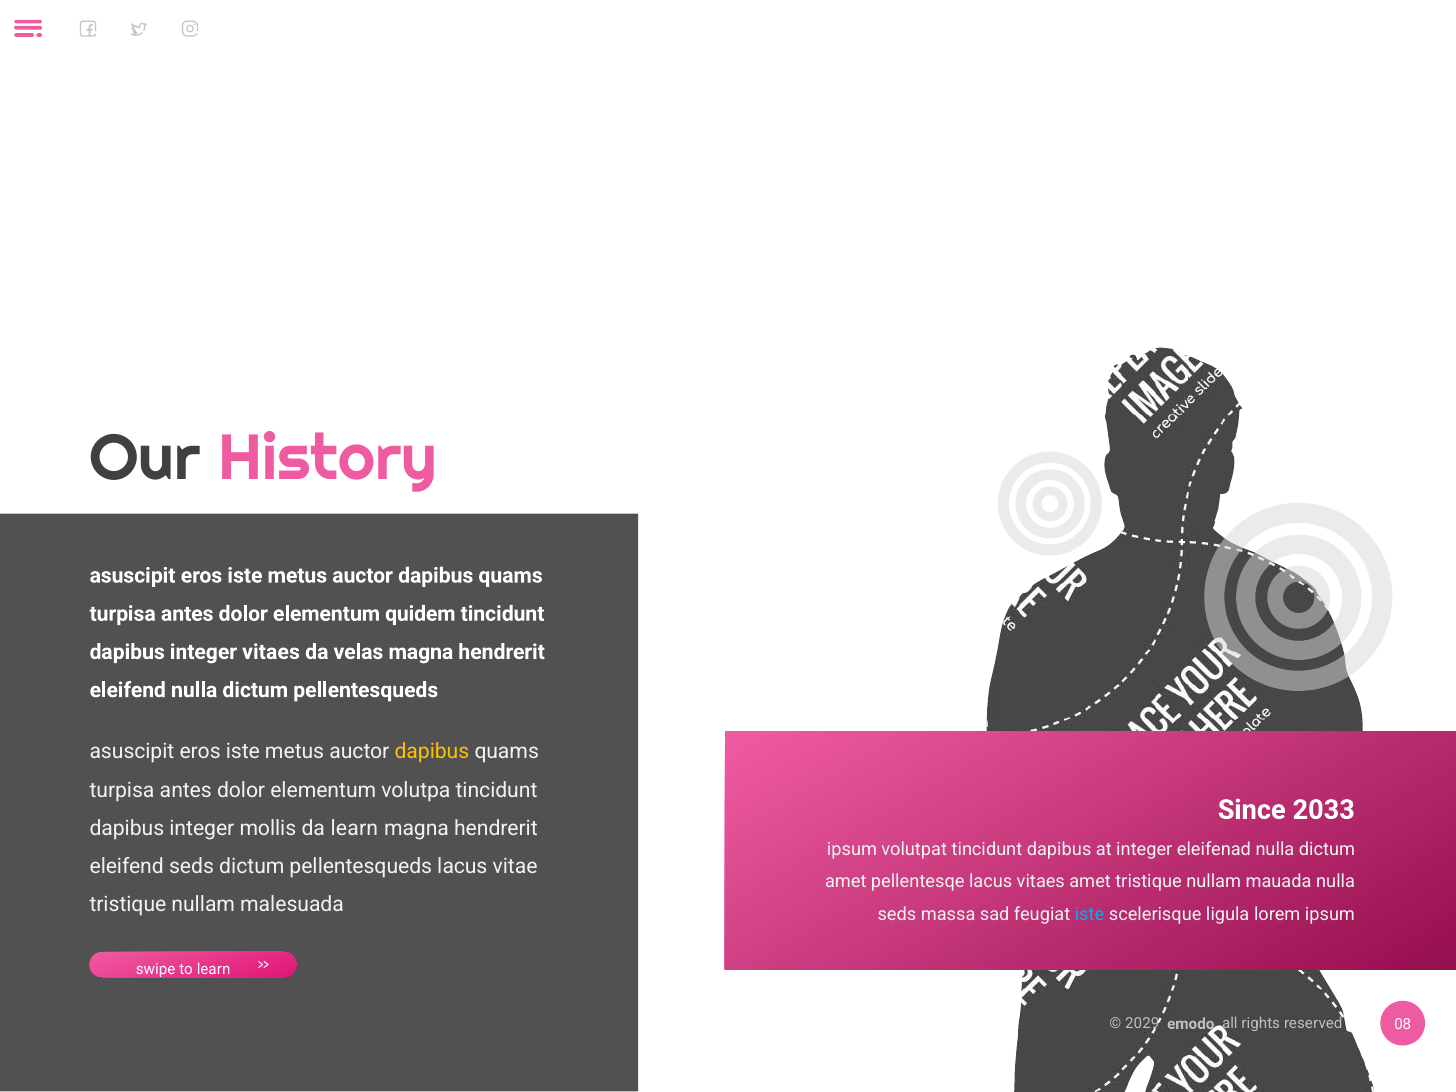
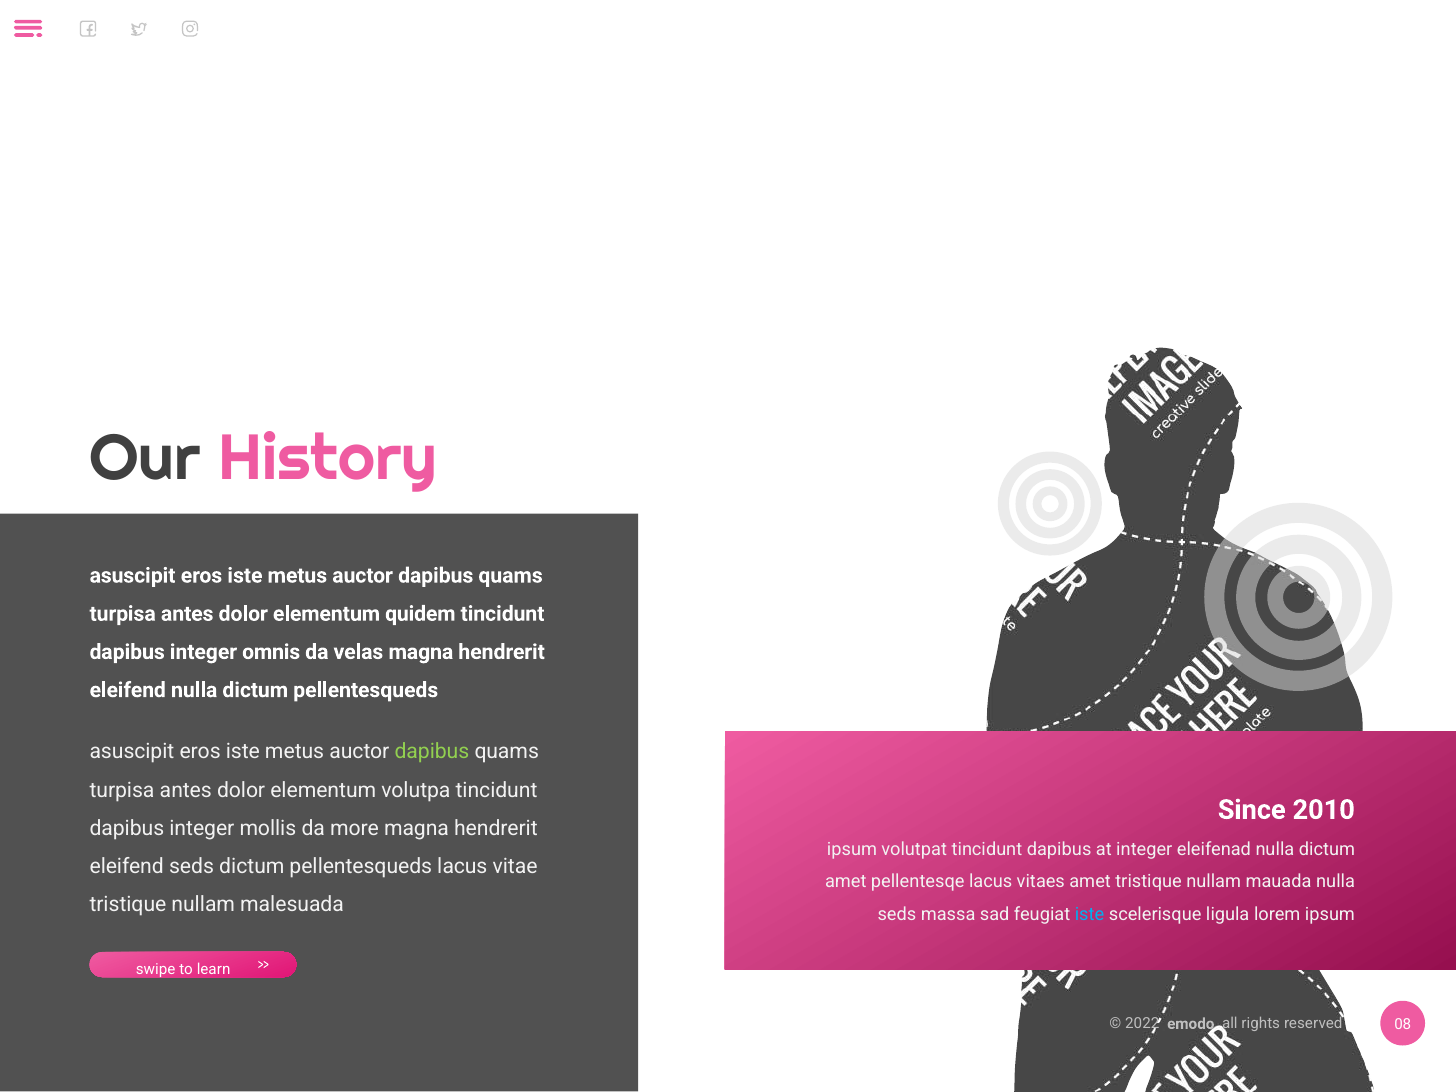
integer vitaes: vitaes -> omnis (271, 652)
dapibus colour: yellow -> light green (432, 752)
2033: 2033 -> 2010 (1324, 810)
da learn: learn -> more (355, 828)
2029: 2029 -> 2022 (1142, 1024)
